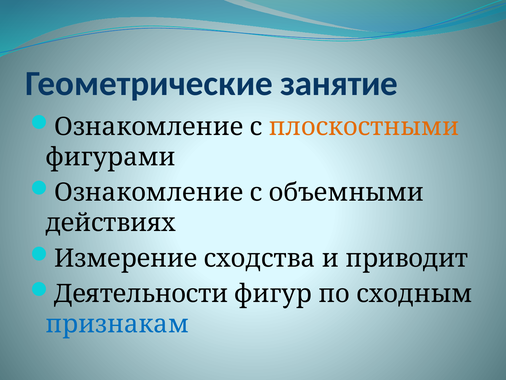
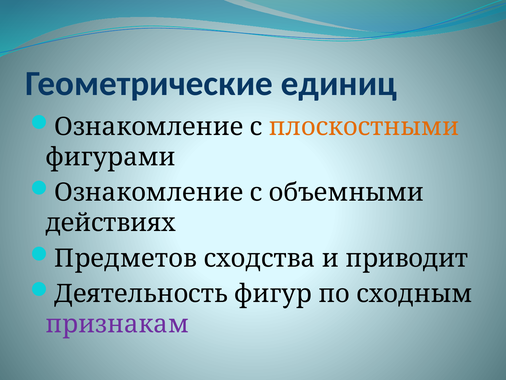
занятие: занятие -> единиц (339, 84)
Измерение: Измерение -> Предметов (126, 258)
Деятельности: Деятельности -> Деятельность (141, 294)
признакам colour: blue -> purple (117, 324)
